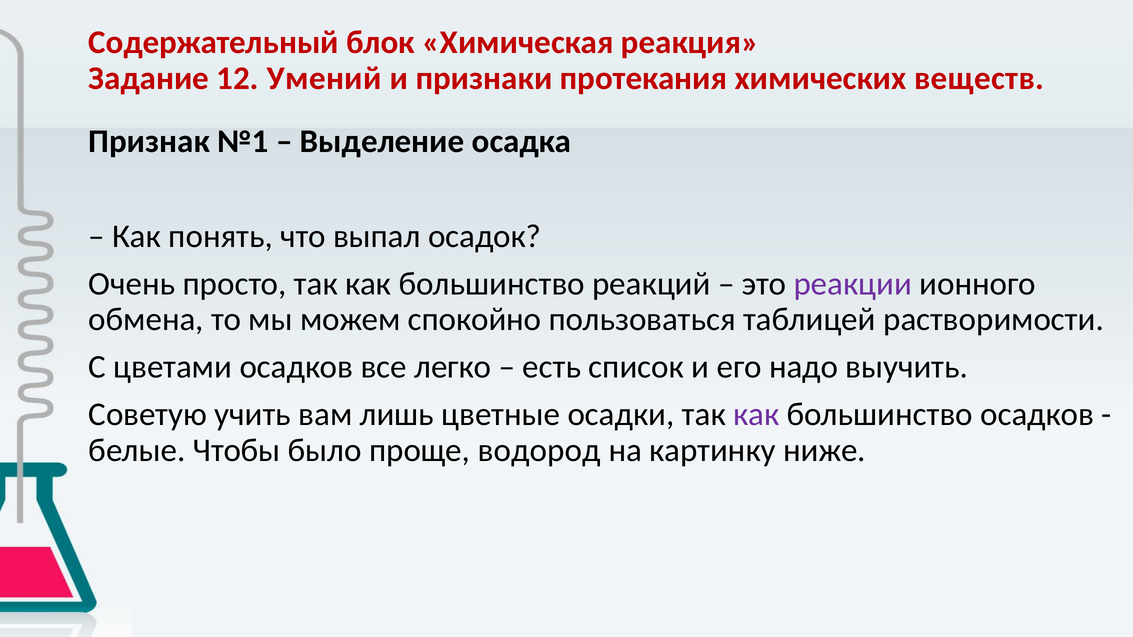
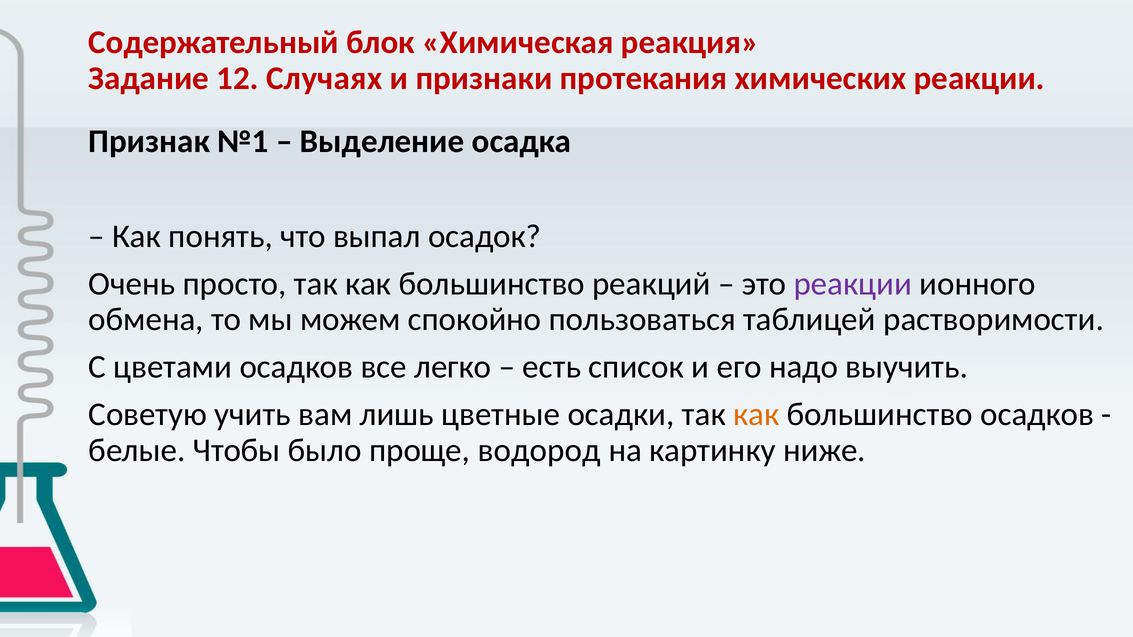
Умений: Умений -> Случаях (324, 78)
химических веществ: веществ -> реакции (979, 78)
как colour: purple -> orange (756, 415)
